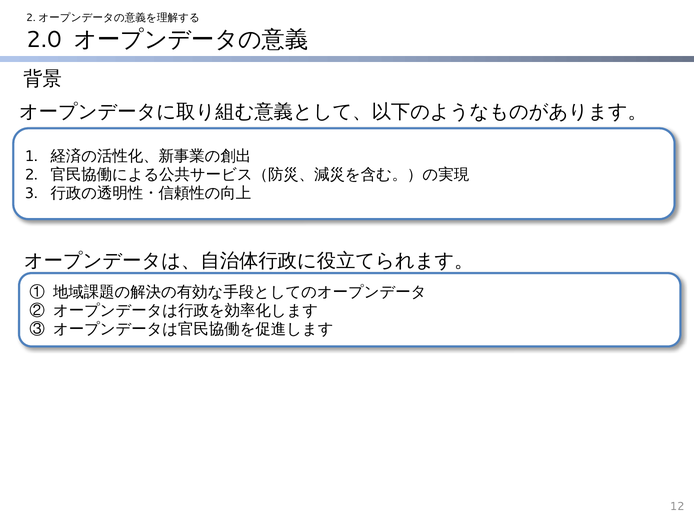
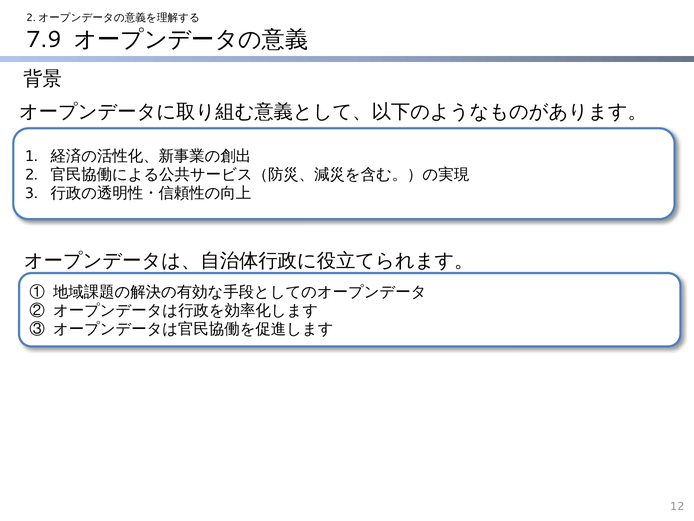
2.0: 2.0 -> 7.9 (44, 40)
